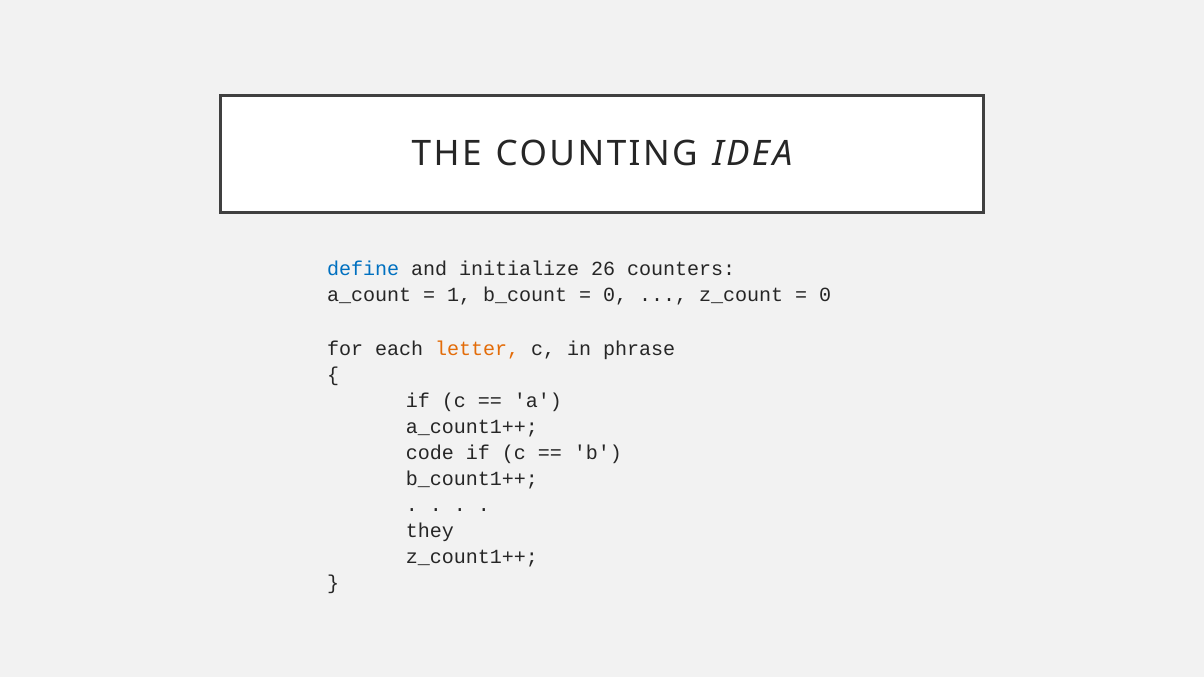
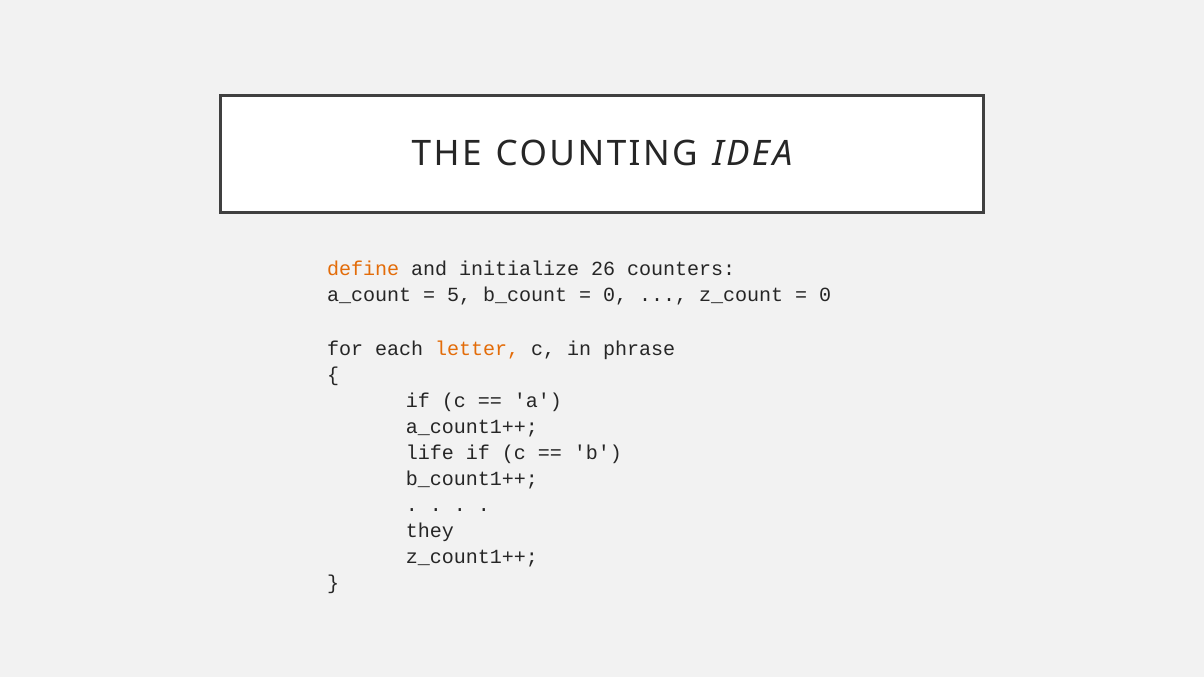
define colour: blue -> orange (363, 269)
1: 1 -> 5 (459, 295)
code: code -> life (430, 453)
